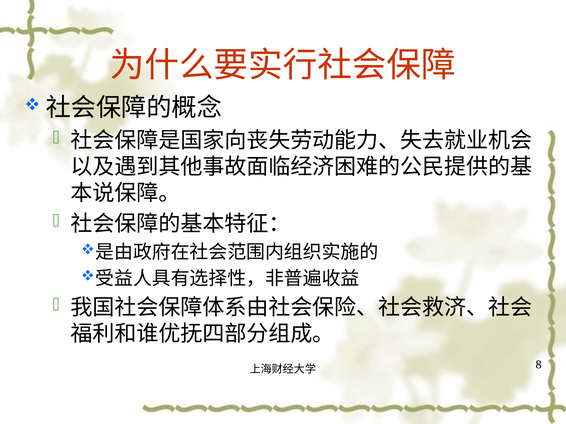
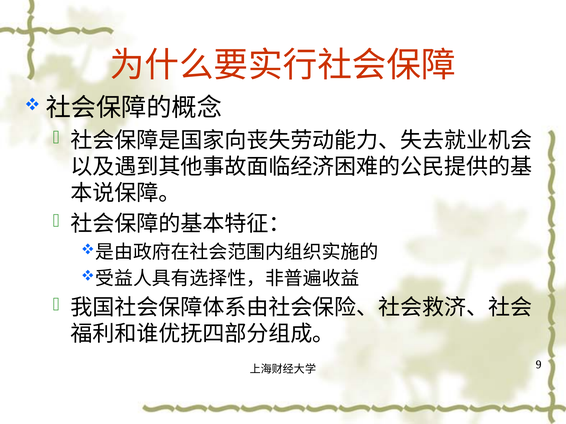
8: 8 -> 9 (539, 365)
